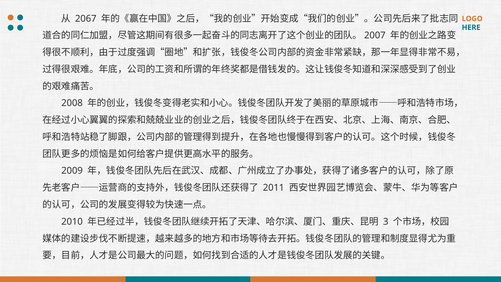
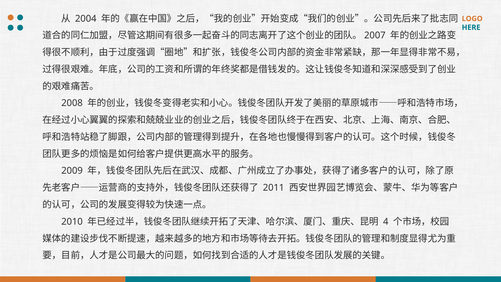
2067: 2067 -> 2004 (86, 19)
3: 3 -> 4 (386, 222)
